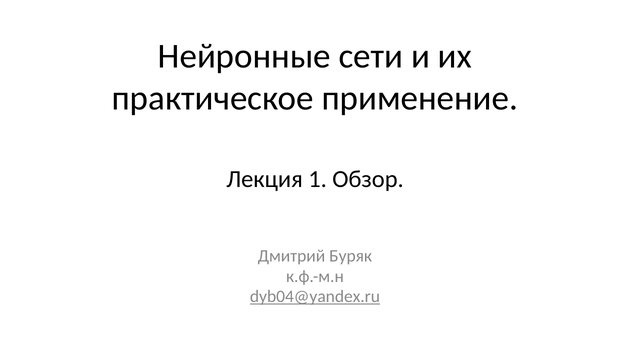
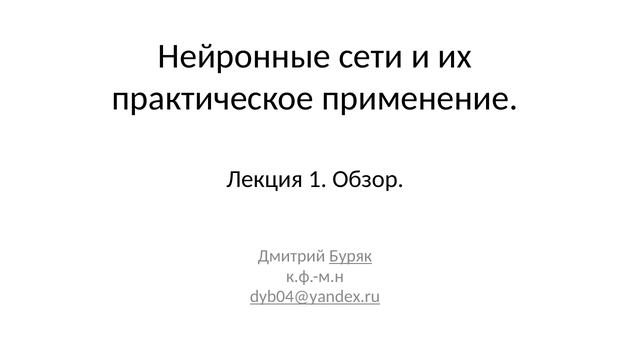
Буряк underline: none -> present (351, 256)
